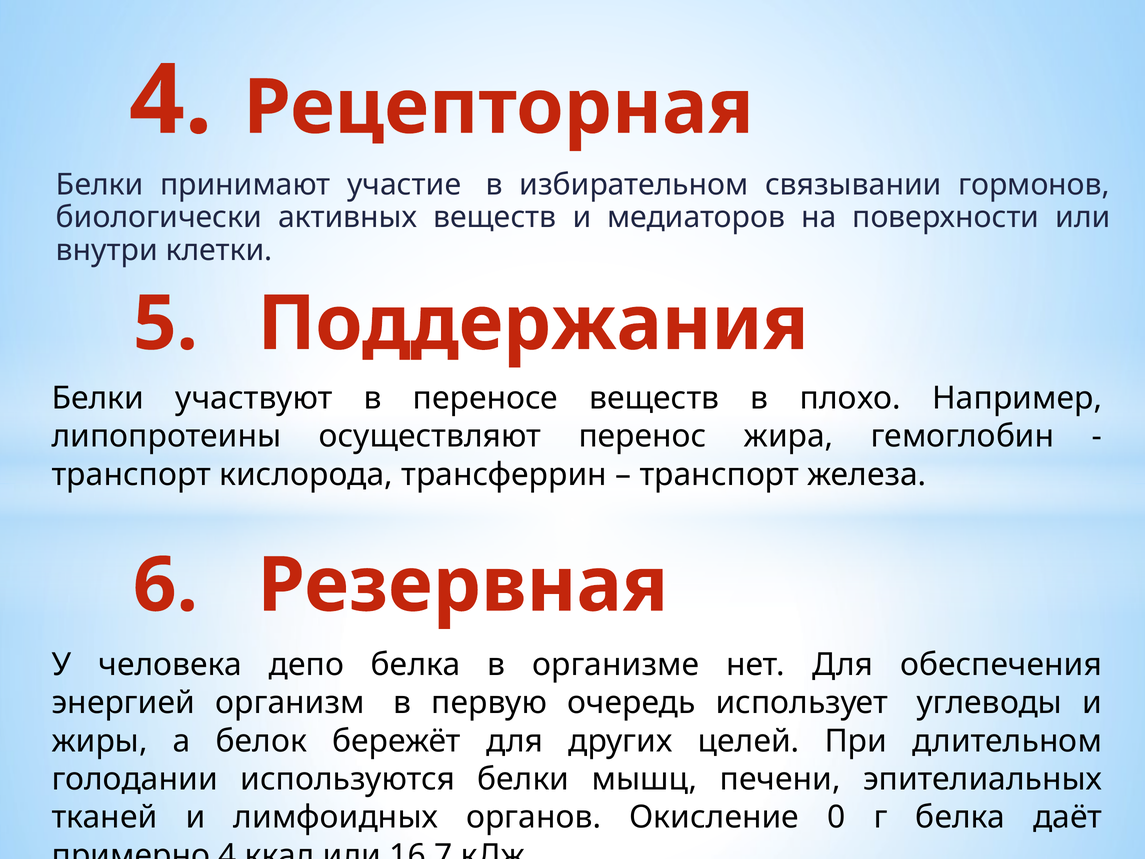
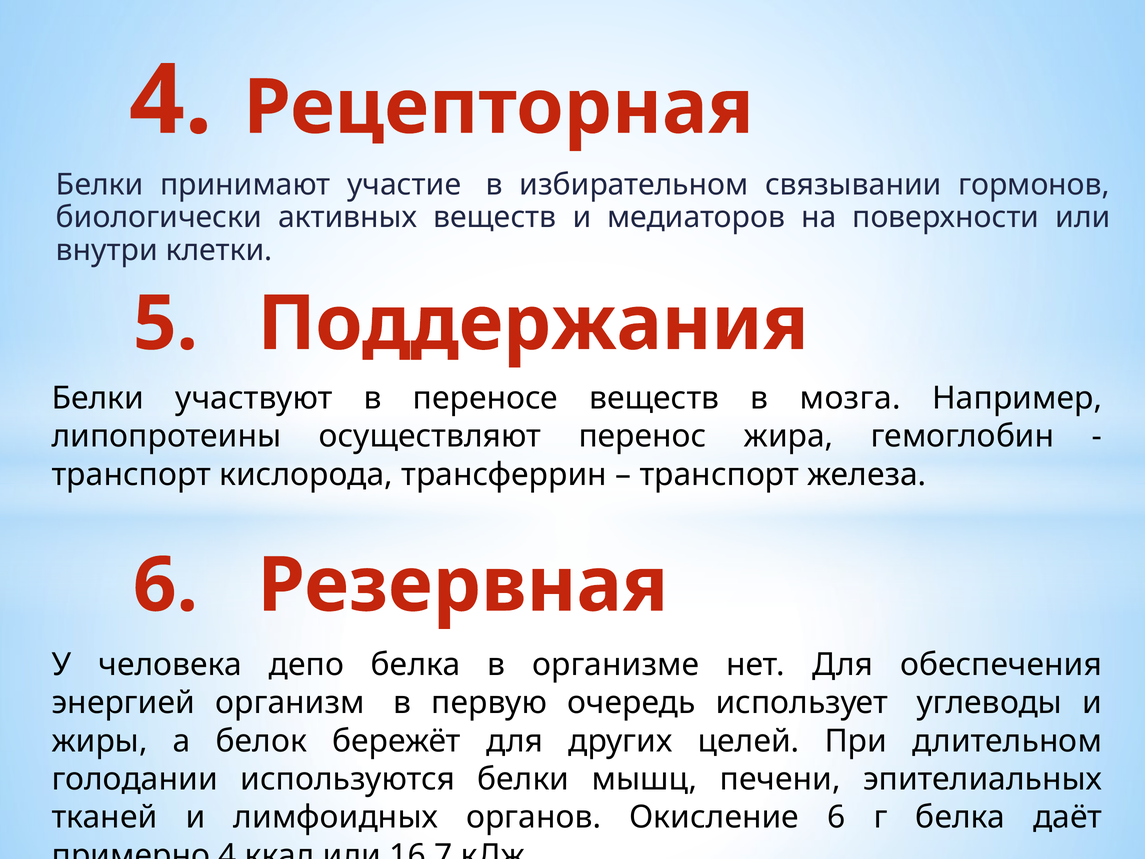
плохо: плохо -> мозга (850, 398)
Окисление 0: 0 -> 6 (836, 817)
